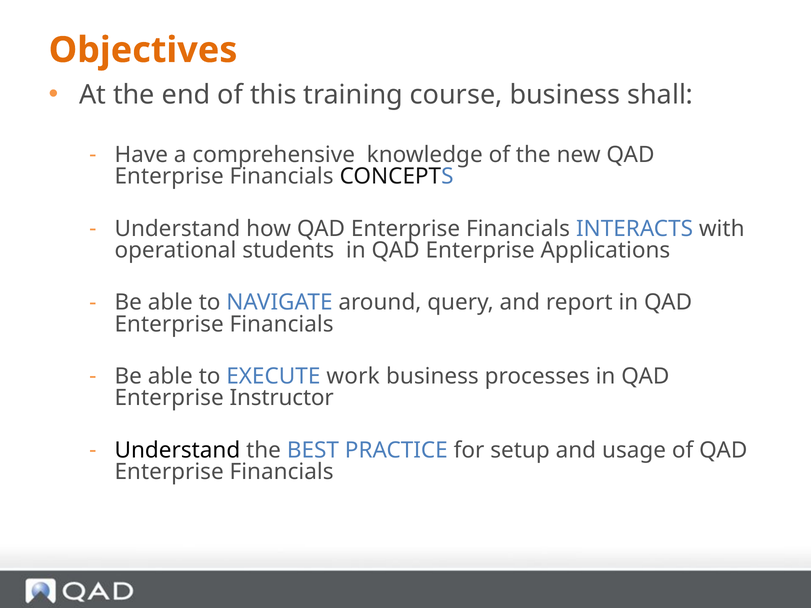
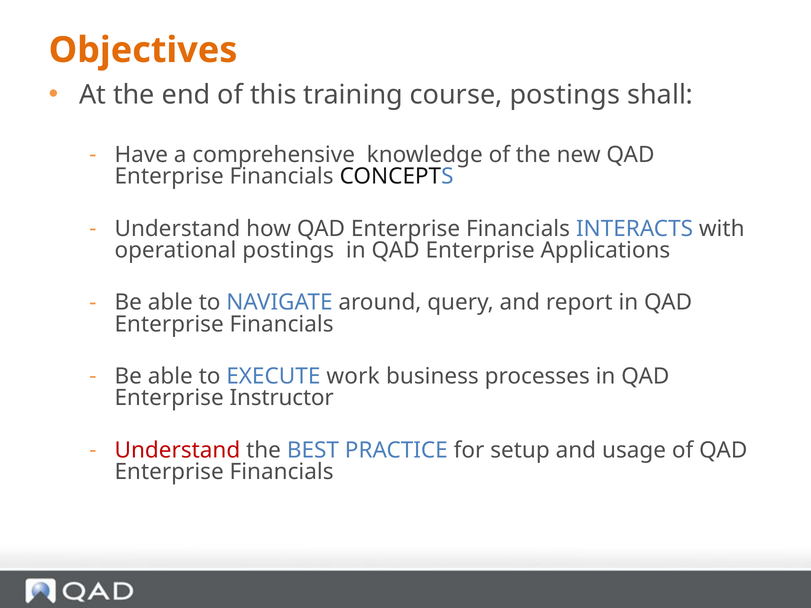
course business: business -> postings (565, 95)
operational students: students -> postings (288, 250)
Understand colour: black -> red (177, 450)
